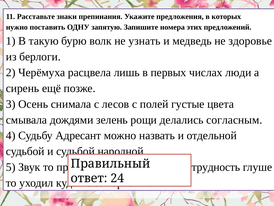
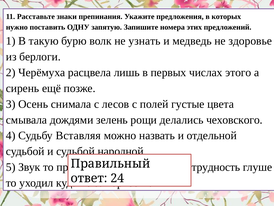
люди: люди -> этого (238, 72)
согласным: согласным -> чеховского (234, 120)
Адресант: Адресант -> Вставляя (78, 135)
